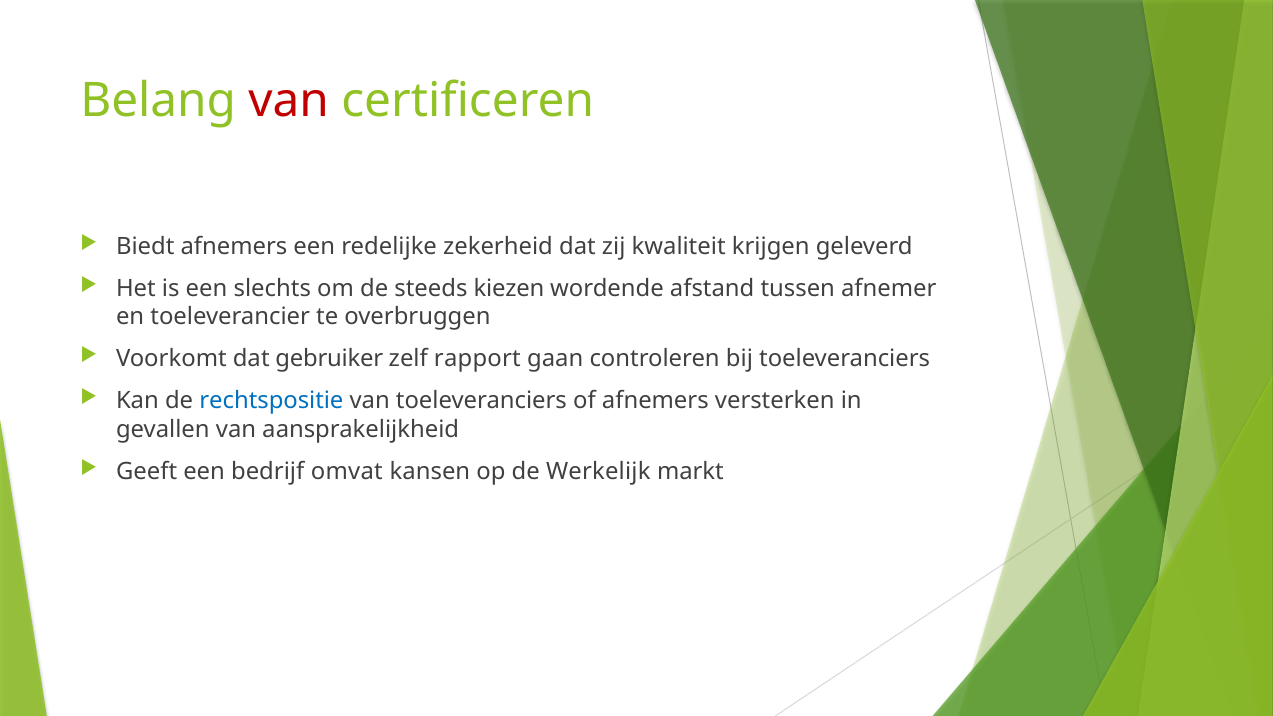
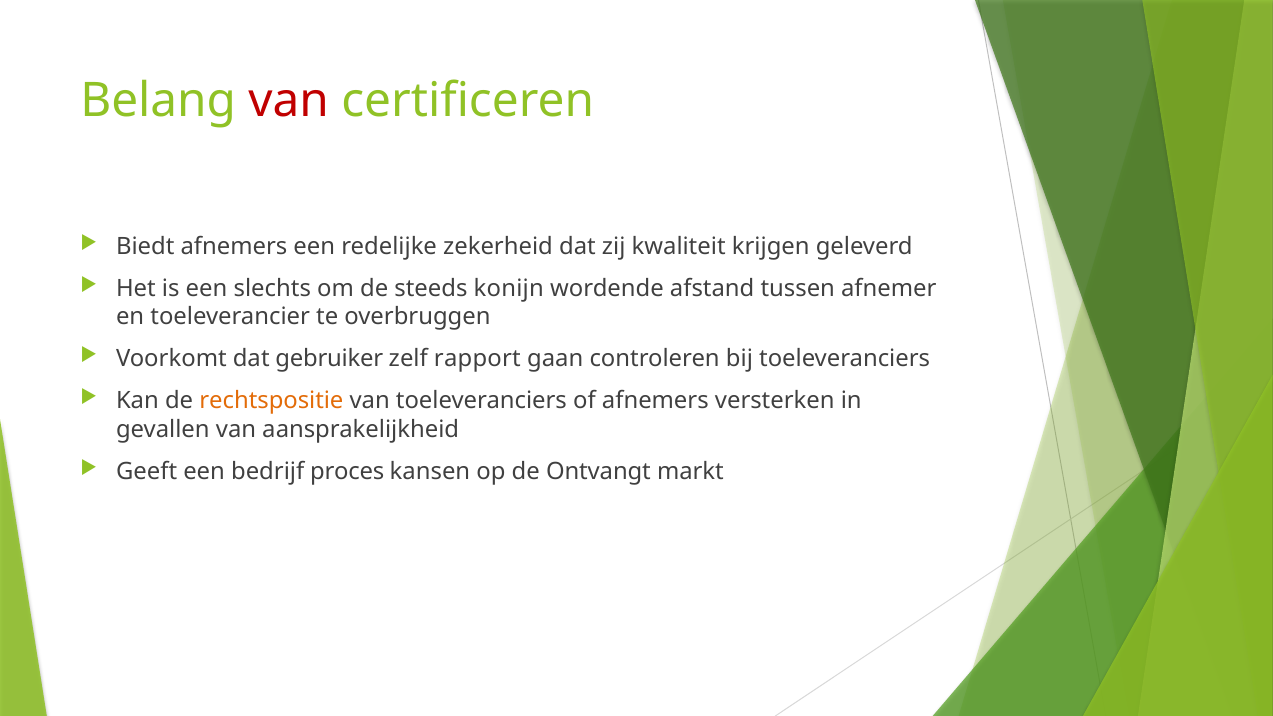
kiezen: kiezen -> konijn (509, 288)
rechtspositie colour: blue -> orange (271, 401)
omvat: omvat -> proces (347, 471)
Werkelijk: Werkelijk -> Ontvangt (598, 471)
